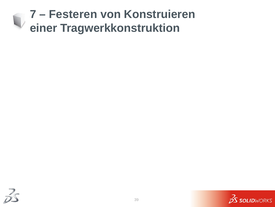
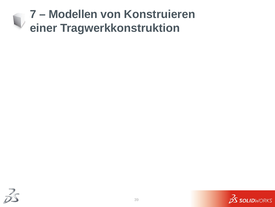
Festeren: Festeren -> Modellen (73, 14)
